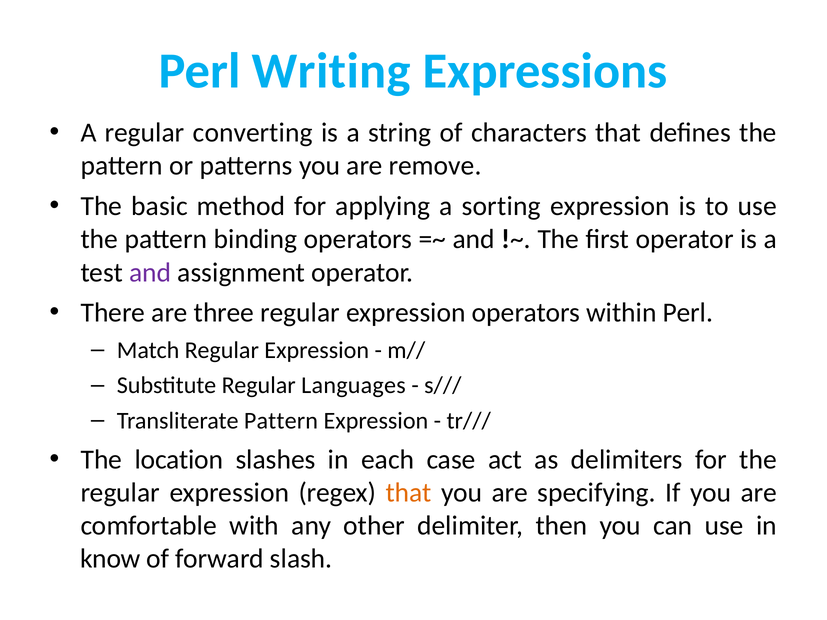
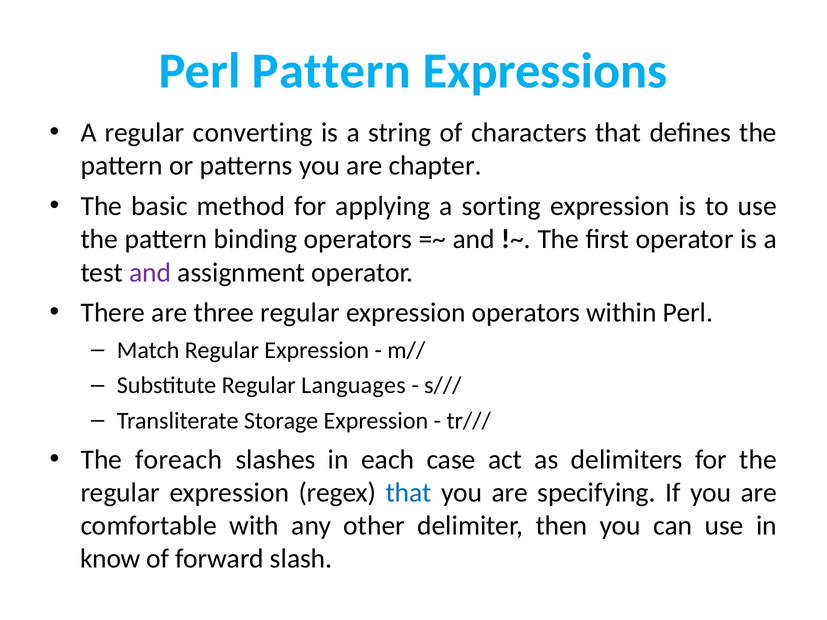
Perl Writing: Writing -> Pattern (331, 71)
remove: remove -> chapter (435, 166)
Transliterate Pattern: Pattern -> Storage (281, 421)
location: location -> foreach (179, 460)
that colour: orange -> blue (409, 493)
